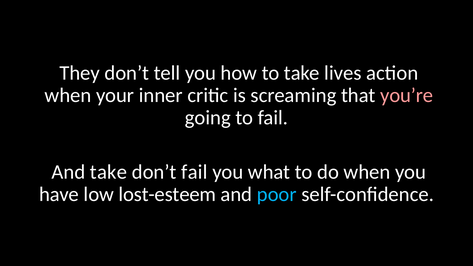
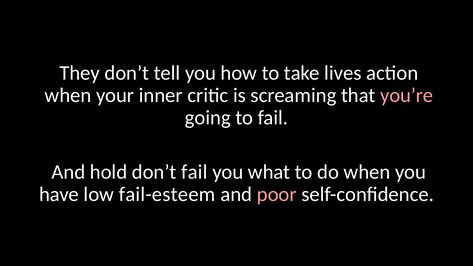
And take: take -> hold (109, 172)
lost-esteem: lost-esteem -> fail-esteem (167, 195)
poor colour: light blue -> pink (277, 195)
